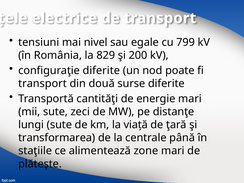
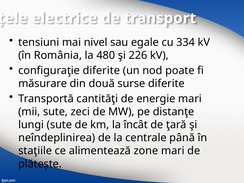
799: 799 -> 334 (186, 42)
829: 829 -> 480 (106, 55)
200: 200 -> 226 (138, 55)
transport: transport -> măsurare (43, 84)
viaţă: viaţă -> încât (136, 125)
transformarea: transformarea -> neîndeplinirea (57, 138)
